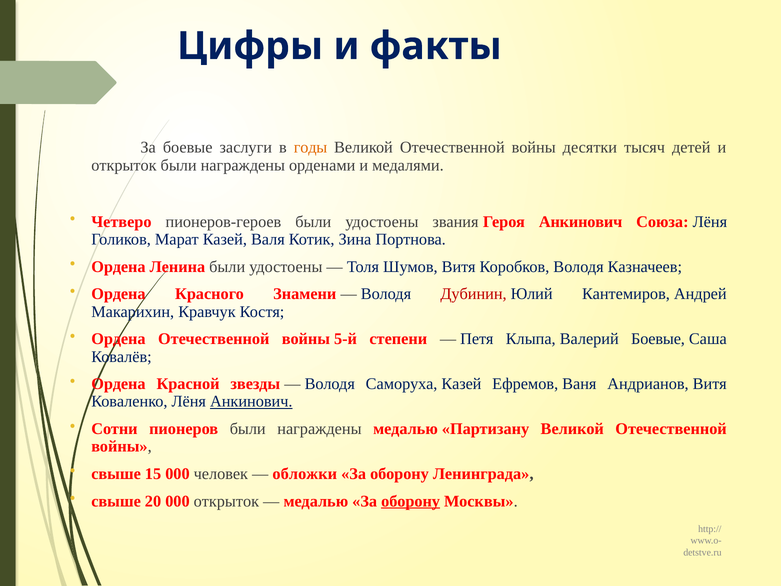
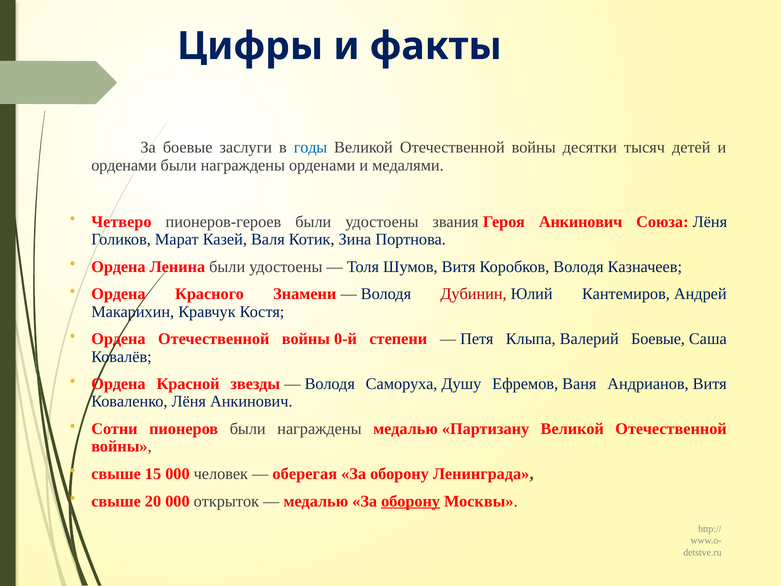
годы colour: orange -> blue (311, 148)
открыток: открыток -> орденами (124, 165)
5-й: 5-й -> 0-й (346, 339)
Саморуха Казей: Казей -> Душу (461, 384)
Анкинович underline: present -> none (251, 401)
обложки: обложки -> оберегая (305, 474)
